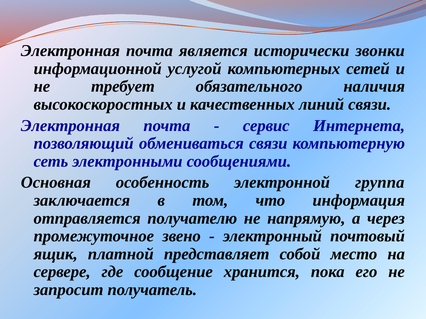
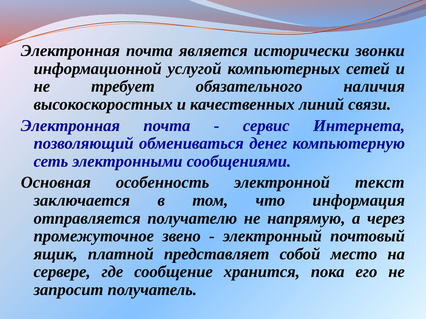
обмениваться связи: связи -> денег (268, 144)
группа: группа -> текст (380, 183)
